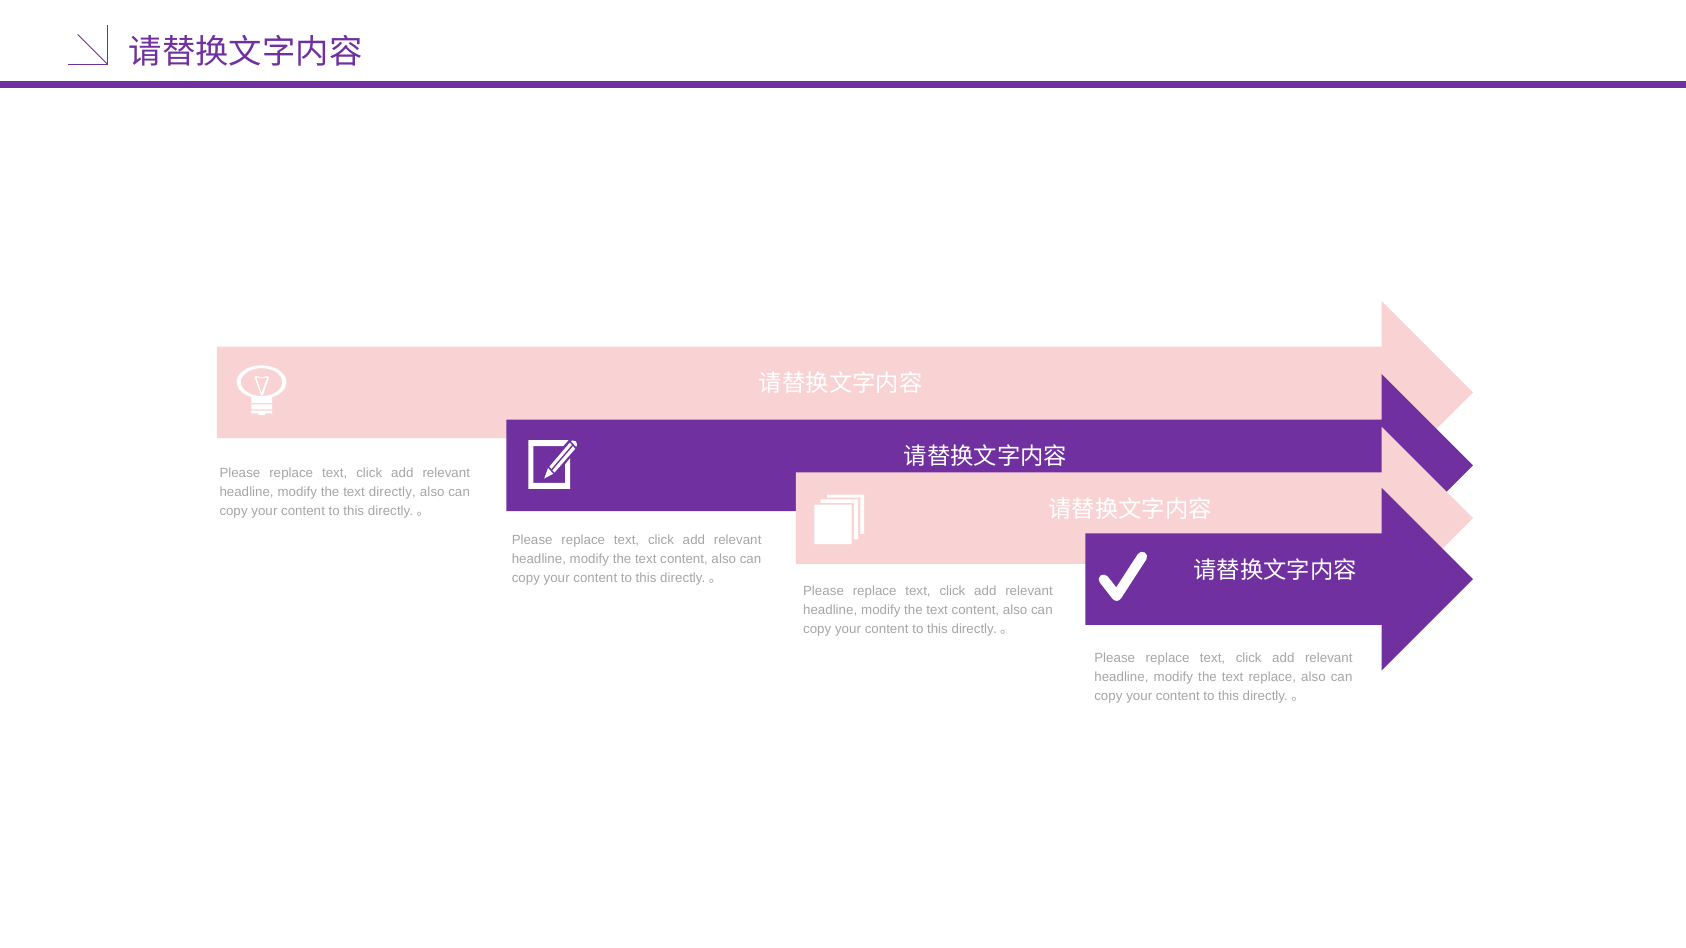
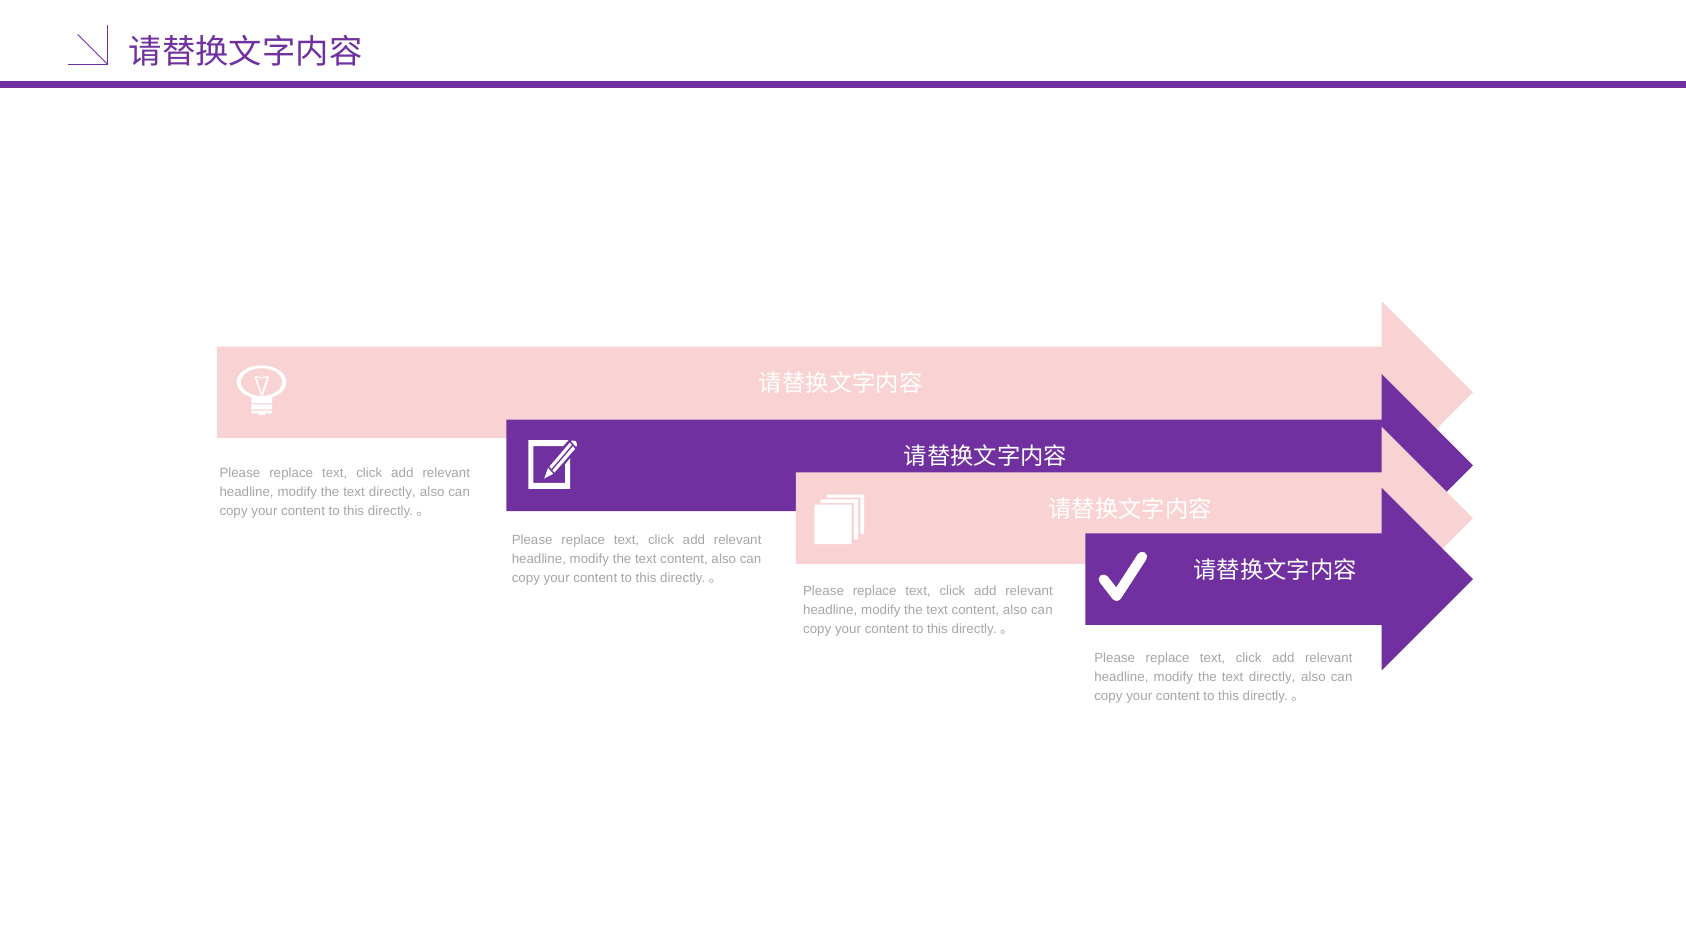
replace: replace -> directly (1272, 677)
